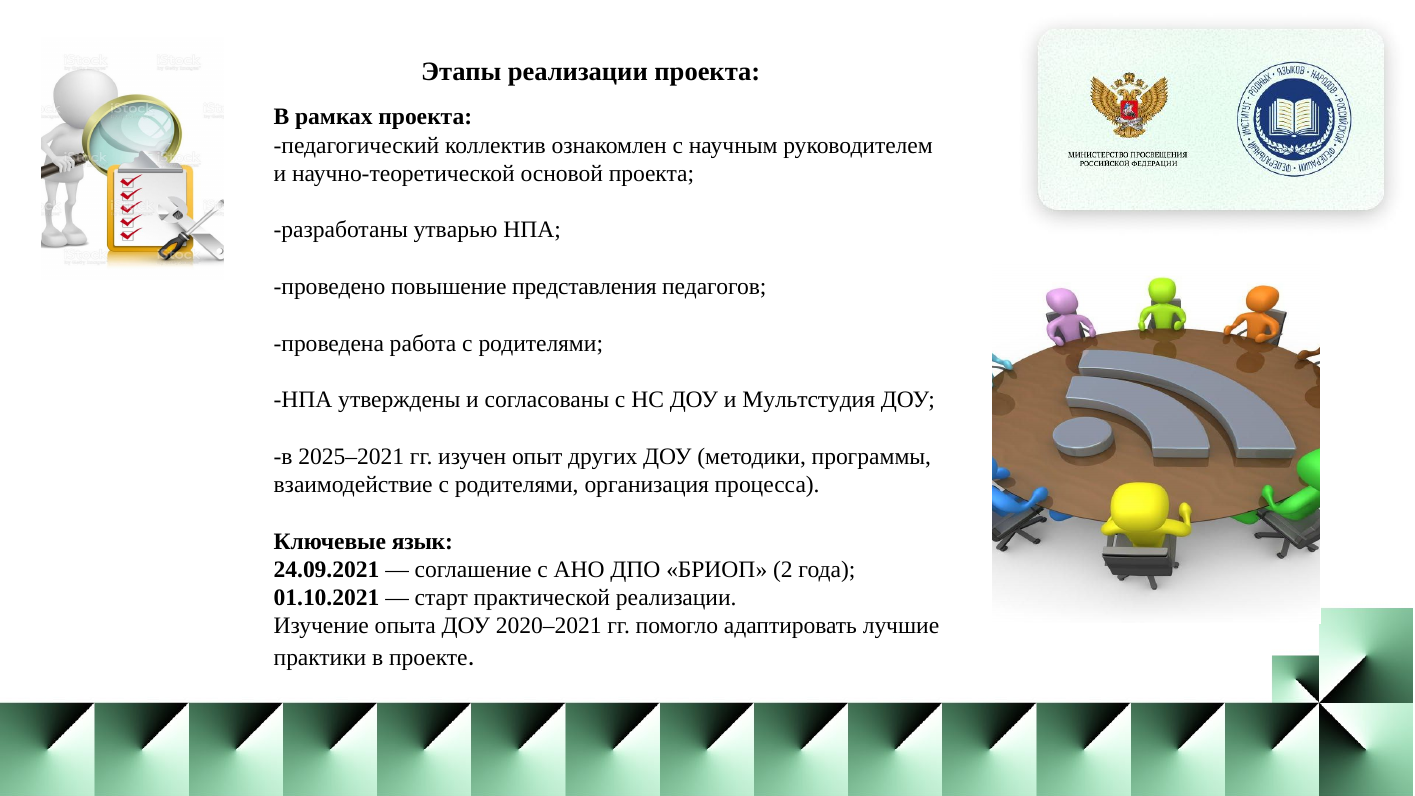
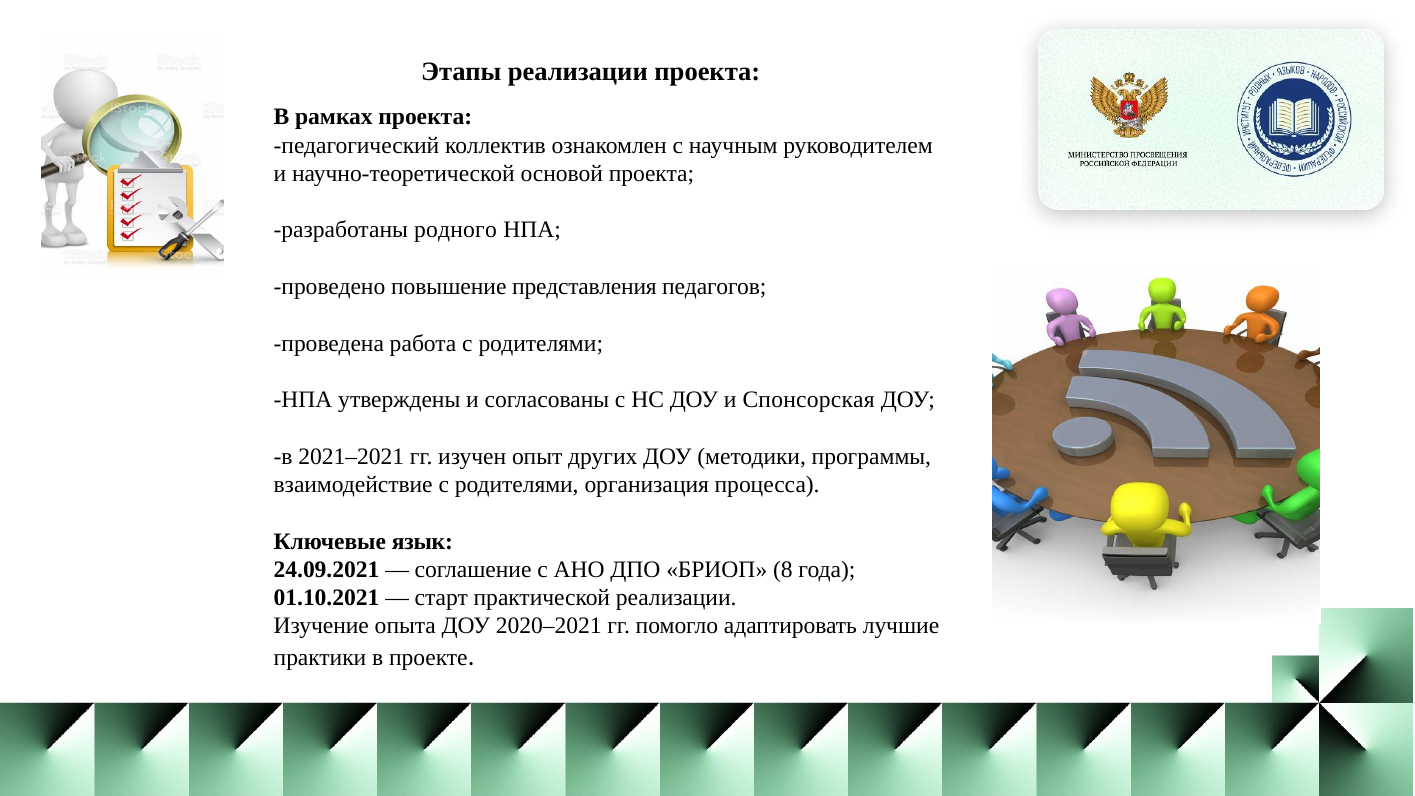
утварью: утварью -> родного (455, 230)
Мультстудия: Мультстудия -> Спонсорская (809, 400)
2025–2021: 2025–2021 -> 2021–2021 (351, 456)
2: 2 -> 8 (783, 570)
